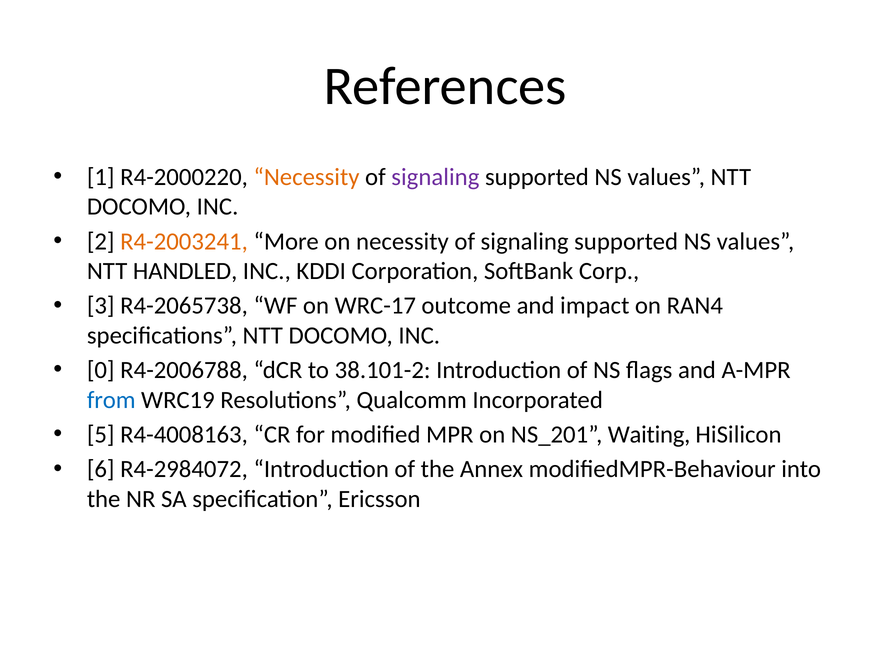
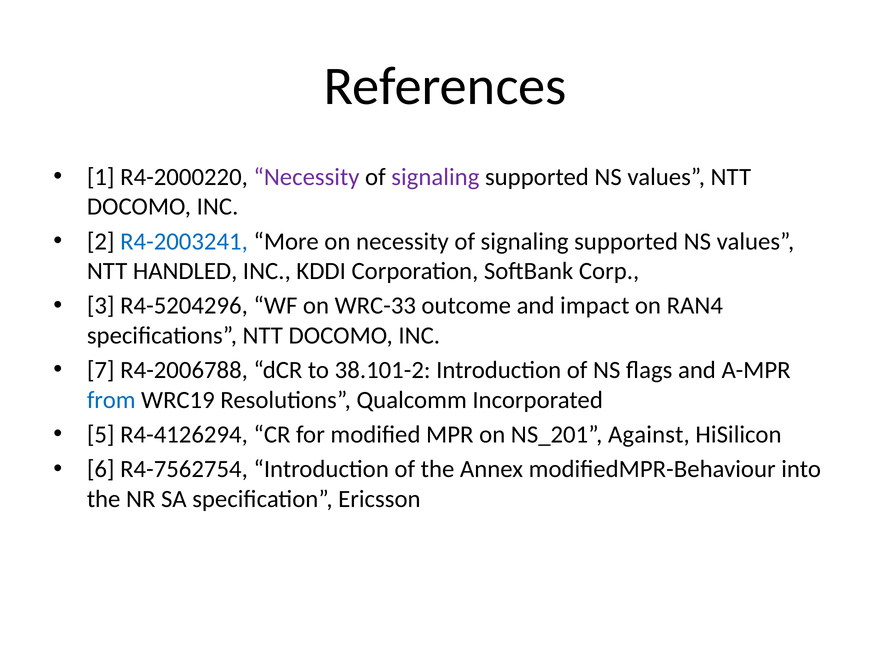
Necessity colour: orange -> purple (307, 177)
R4-2003241 colour: orange -> blue (184, 241)
R4-2065738: R4-2065738 -> R4-5204296 (184, 306)
WRC-17: WRC-17 -> WRC-33 (375, 306)
0: 0 -> 7 (101, 370)
R4-4008163: R4-4008163 -> R4-4126294 (184, 435)
Waiting: Waiting -> Against (649, 435)
R4-2984072: R4-2984072 -> R4-7562754 (184, 469)
